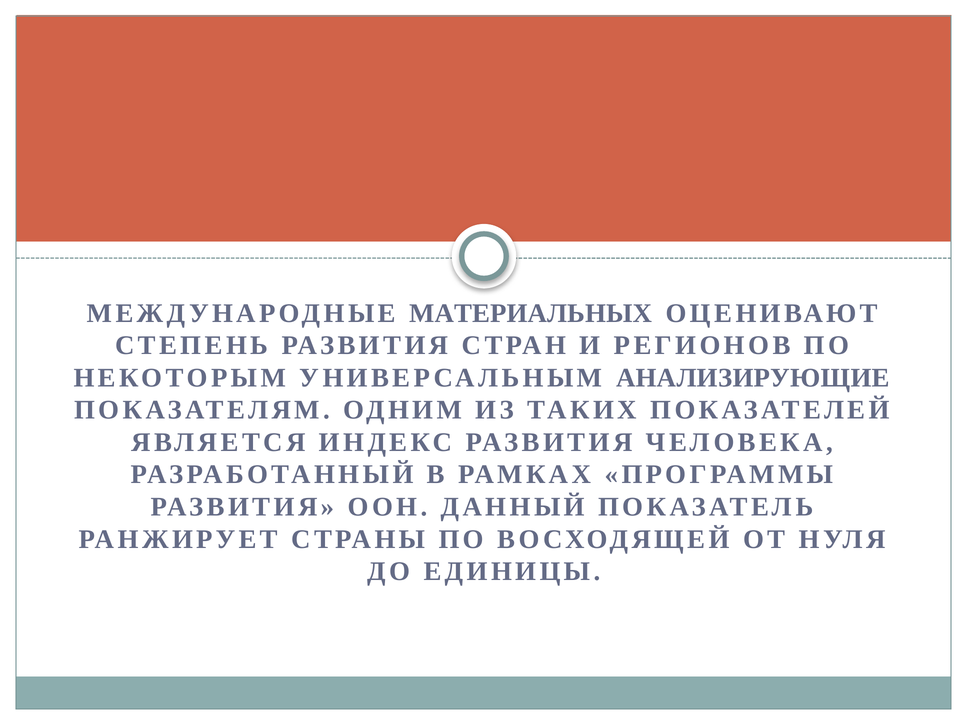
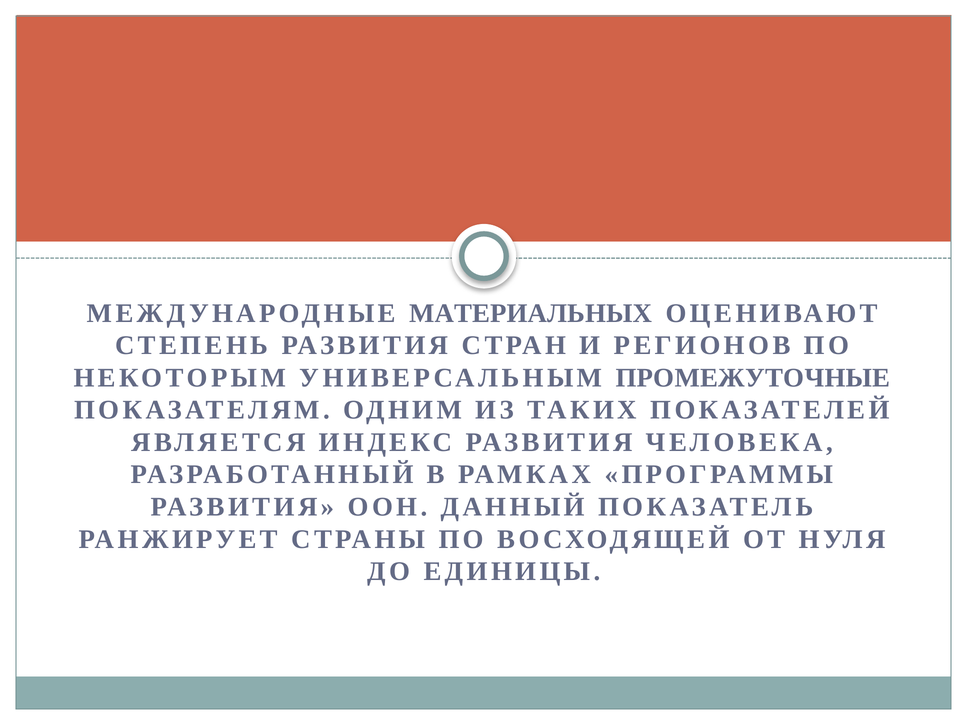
АНАЛИЗИРУЮЩИЕ: АНАЛИЗИРУЮЩИЕ -> ПРОМЕЖУТОЧНЫЕ (753, 378)
